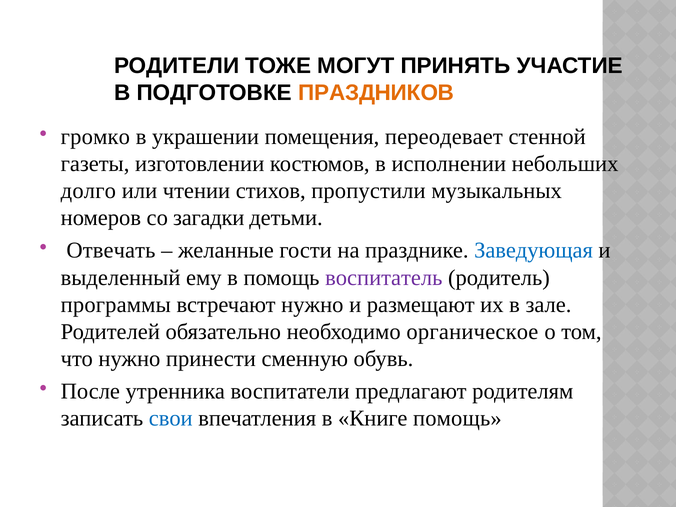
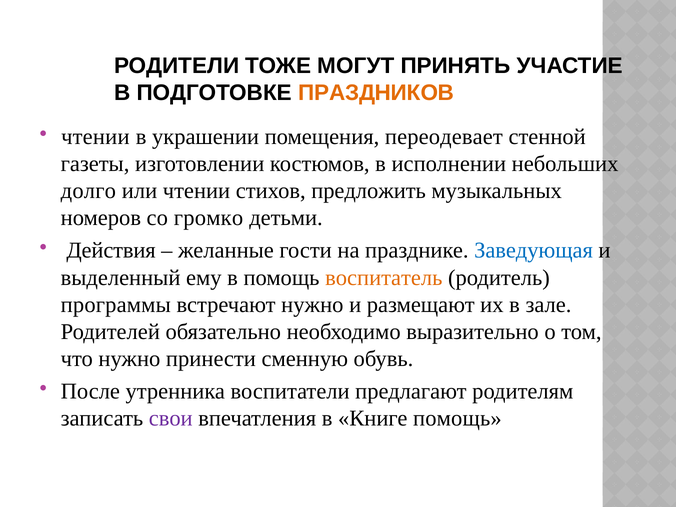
громко: громко -> чтении (95, 137)
пропустили: пропустили -> предложить (369, 191)
загадки: загадки -> громко (208, 218)
Отвечать: Отвечать -> Действия (111, 251)
воспитатель colour: purple -> orange (384, 278)
органическое: органическое -> выразительно (473, 332)
свои colour: blue -> purple (171, 418)
